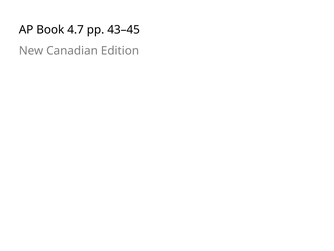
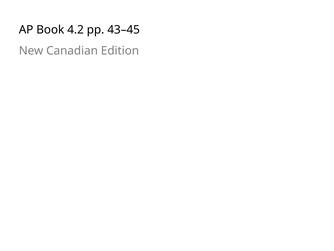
4.7: 4.7 -> 4.2 (76, 30)
